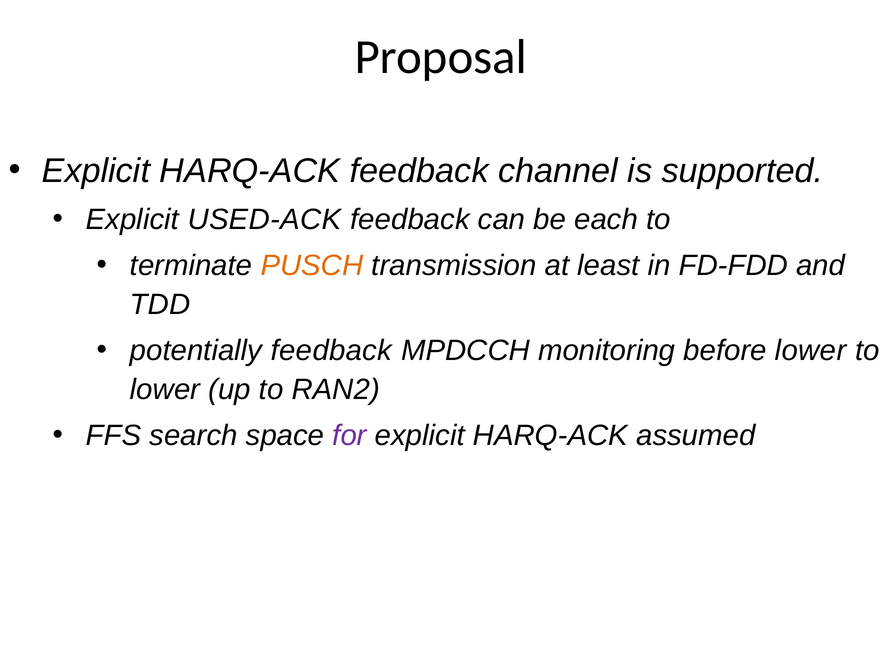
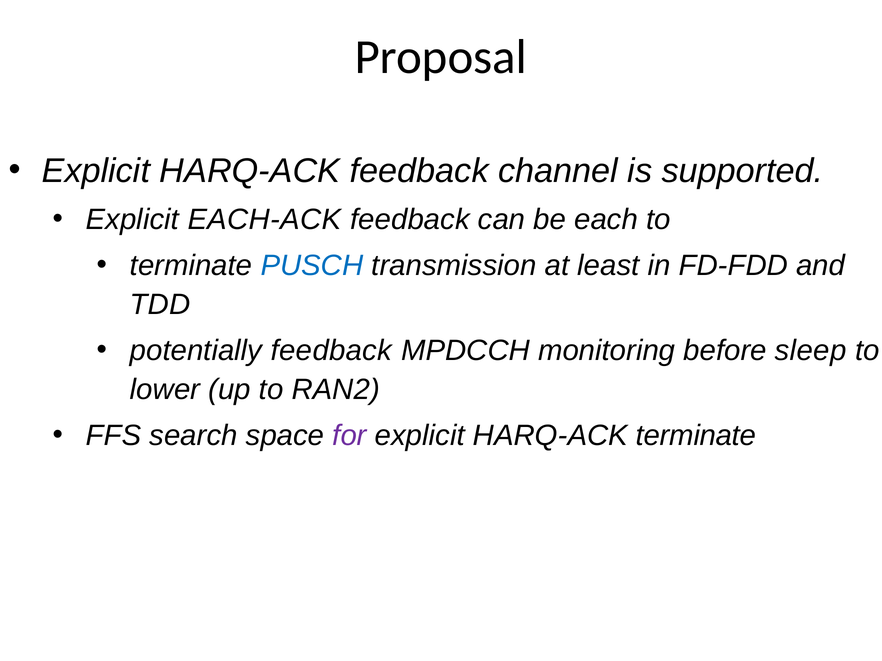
USED-ACK: USED-ACK -> EACH-ACK (265, 220)
PUSCH colour: orange -> blue (312, 266)
before lower: lower -> sleep (811, 351)
HARQ-ACK assumed: assumed -> terminate (696, 436)
